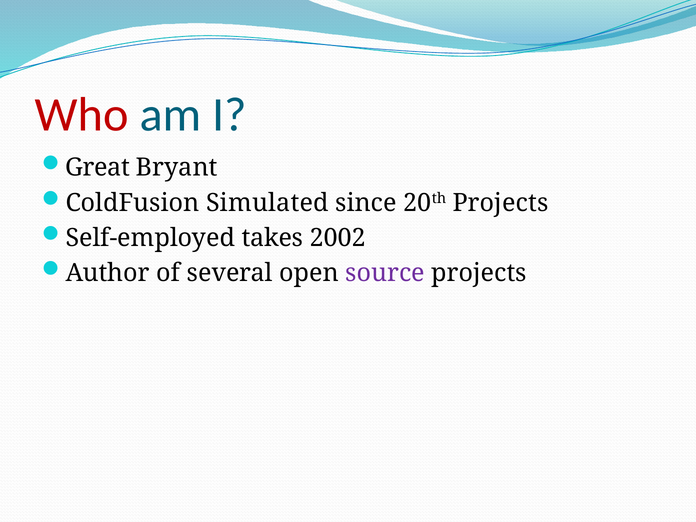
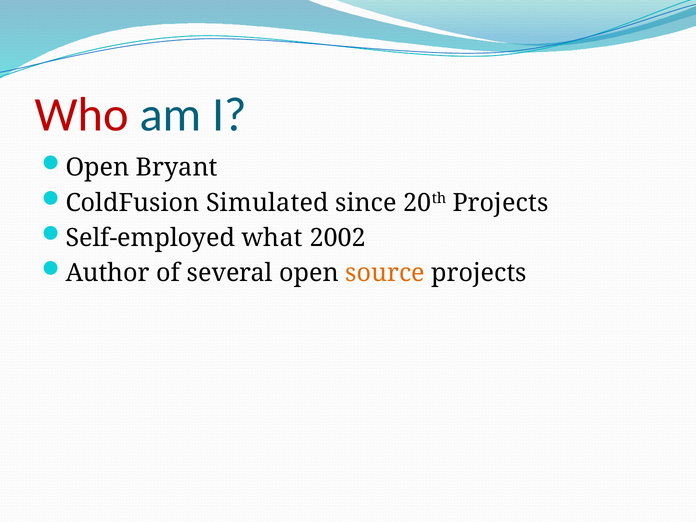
Great: Great -> Open (97, 168)
takes: takes -> what (272, 238)
source colour: purple -> orange (385, 273)
